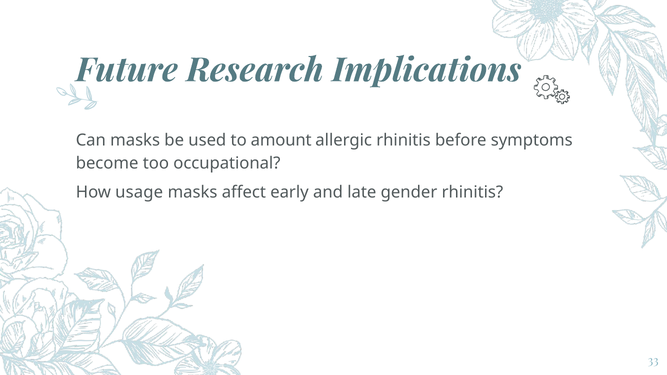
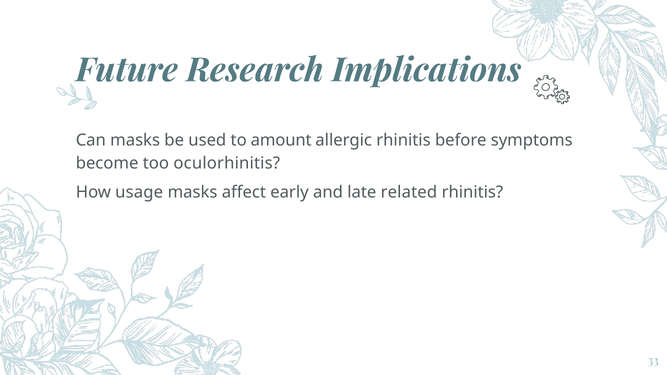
occupational: occupational -> oculorhinitis (227, 164)
gender: gender -> related (409, 192)
